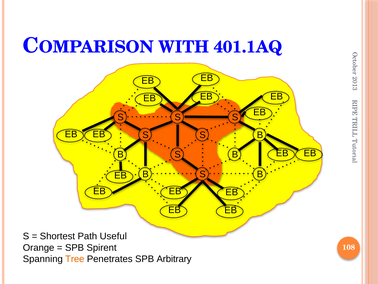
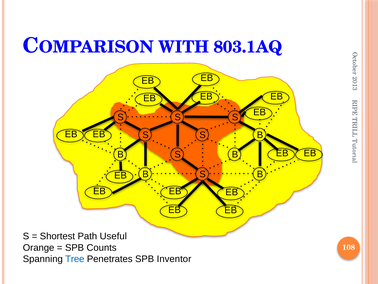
401.1AQ: 401.1AQ -> 803.1AQ (248, 47)
Spirent: Spirent -> Counts (102, 247)
Tree colour: orange -> blue (75, 259)
Arbitrary: Arbitrary -> Inventor (174, 259)
